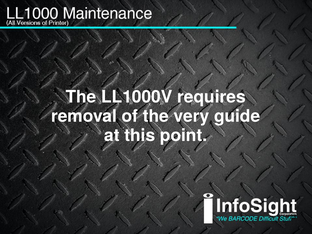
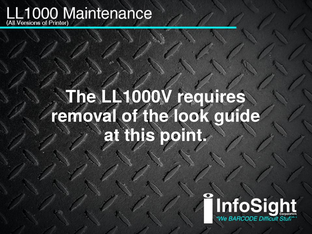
very: very -> look (191, 116)
